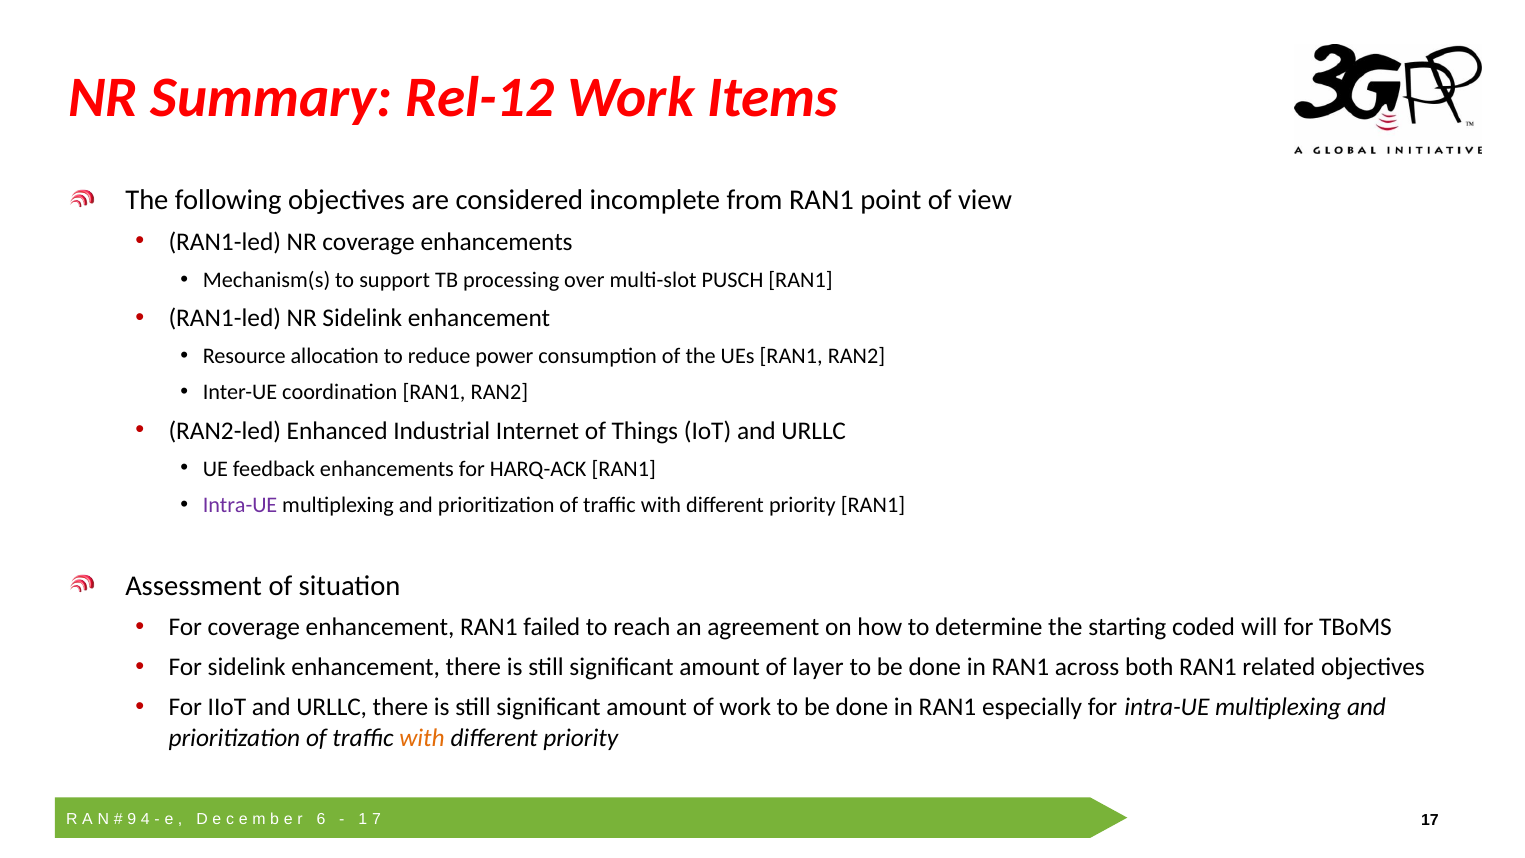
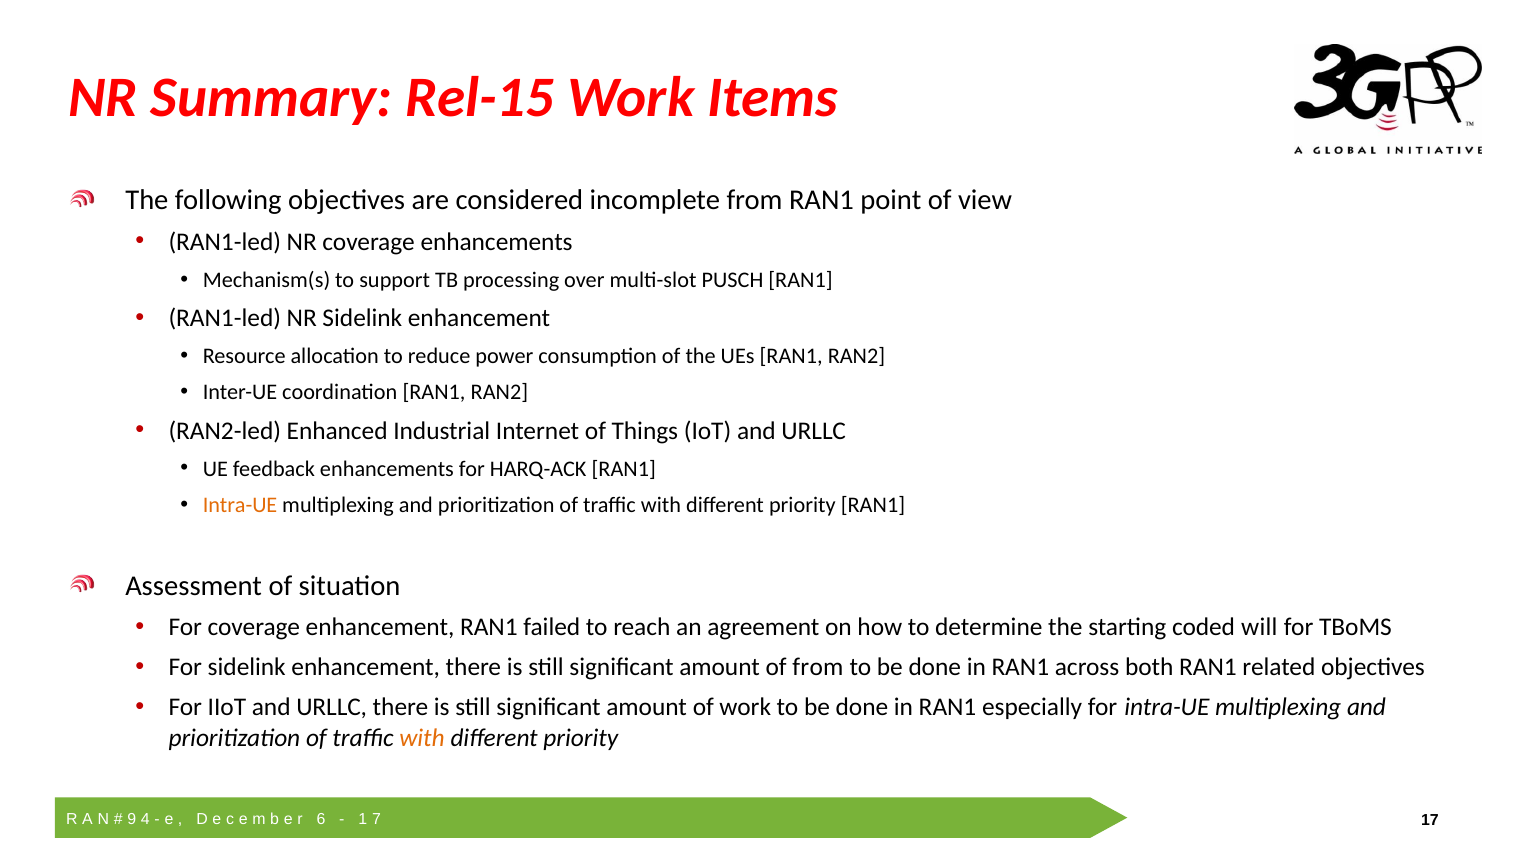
Rel-12: Rel-12 -> Rel-15 (480, 97)
Intra-UE colour: purple -> orange (240, 505)
of layer: layer -> from (818, 667)
